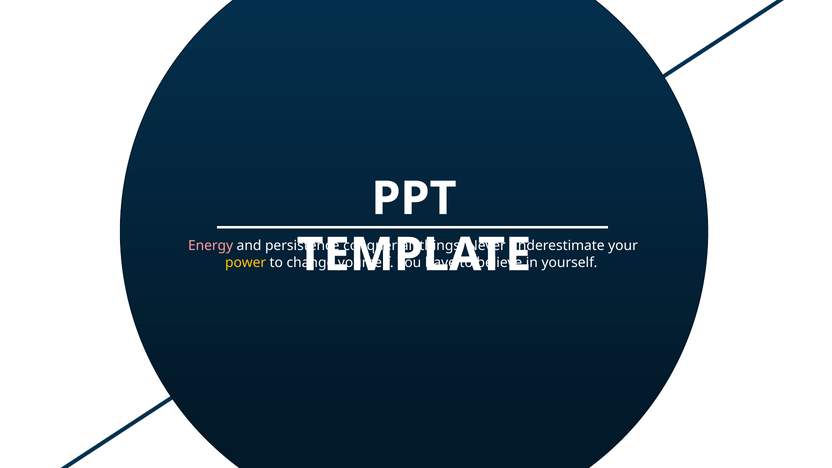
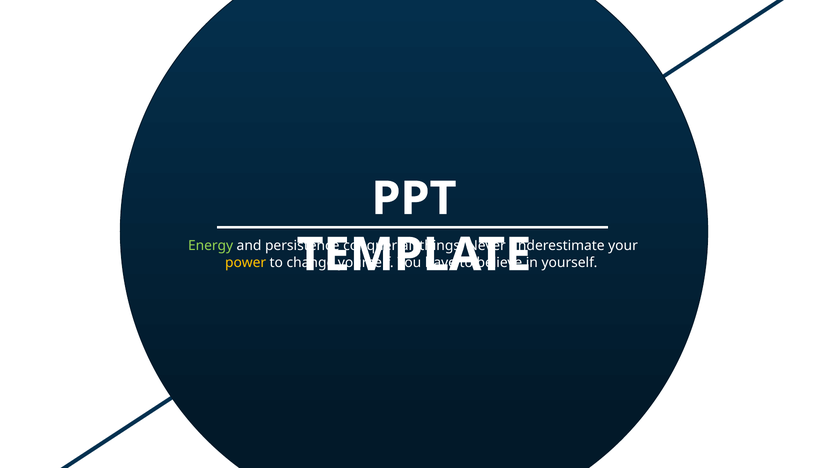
Energy colour: pink -> light green (211, 246)
